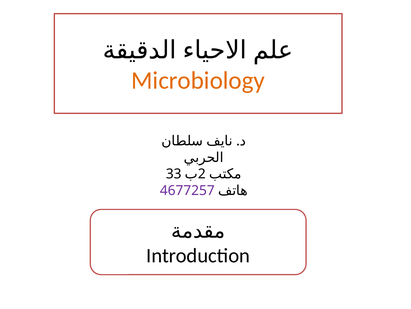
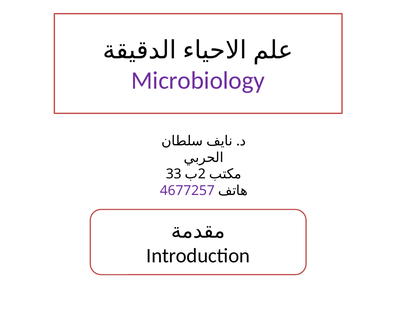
Microbiology colour: orange -> purple (198, 80)
